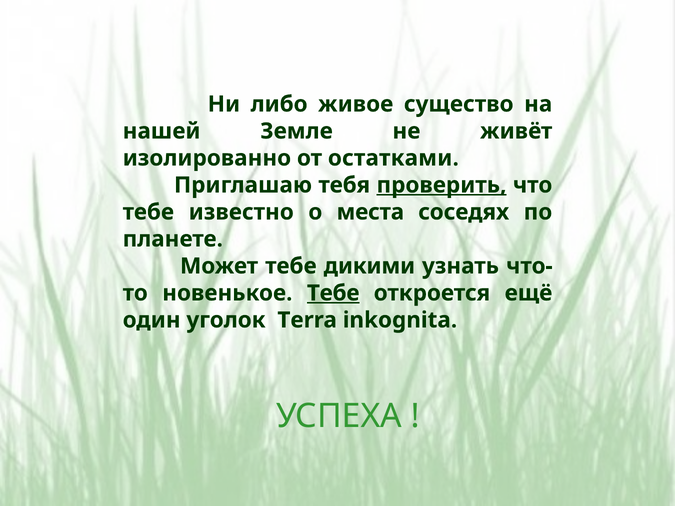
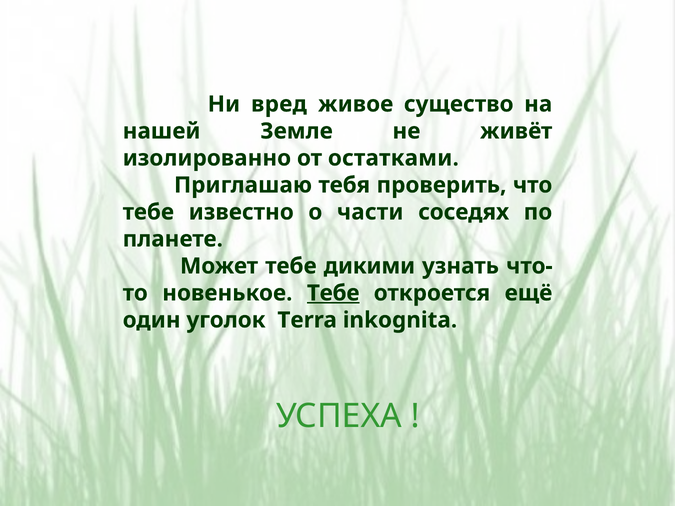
либо: либо -> вред (279, 104)
проверить underline: present -> none (441, 185)
места: места -> части (370, 212)
